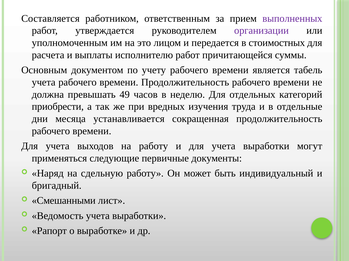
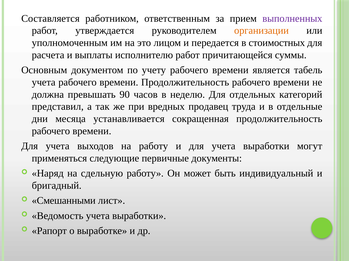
организации colour: purple -> orange (261, 31)
49: 49 -> 90 (125, 95)
приобрести: приобрести -> представил (58, 107)
изучения: изучения -> продавец (208, 107)
